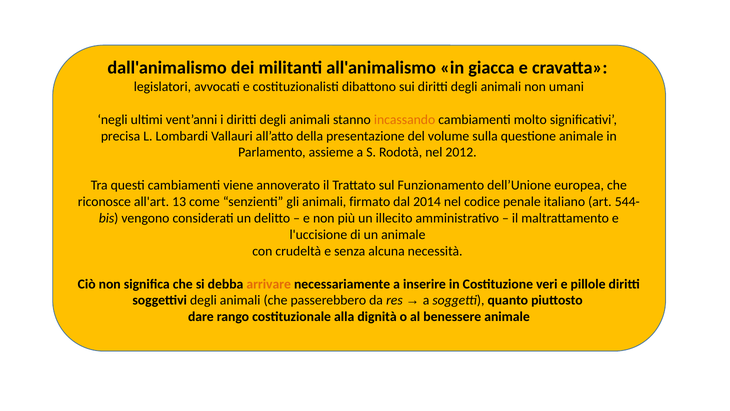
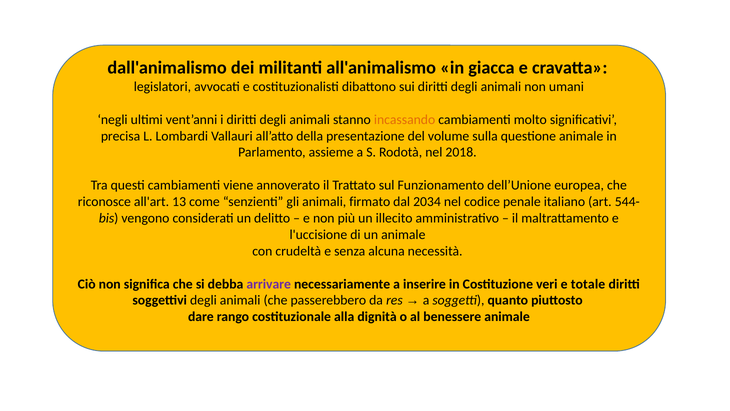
2012: 2012 -> 2018 (461, 152)
2014: 2014 -> 2034 (427, 202)
arrivare colour: orange -> purple (269, 284)
pillole: pillole -> totale (588, 284)
